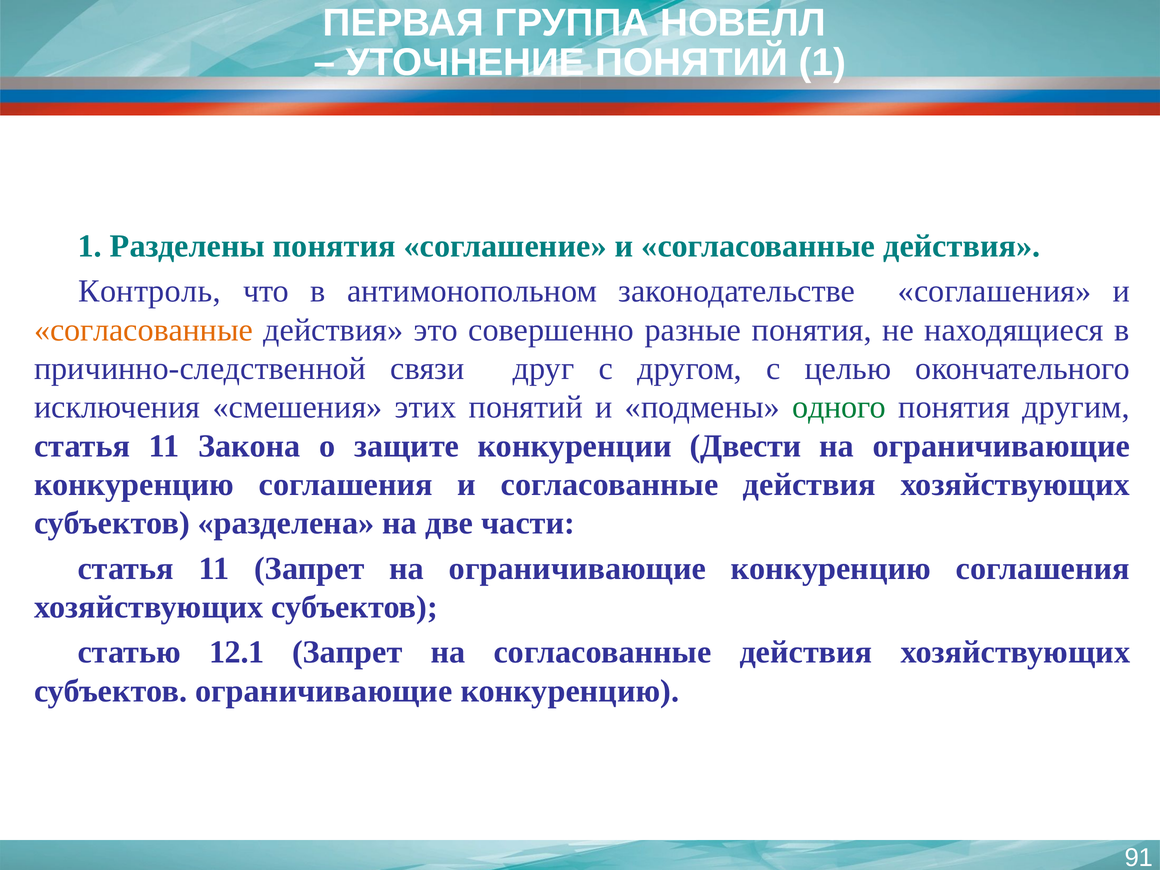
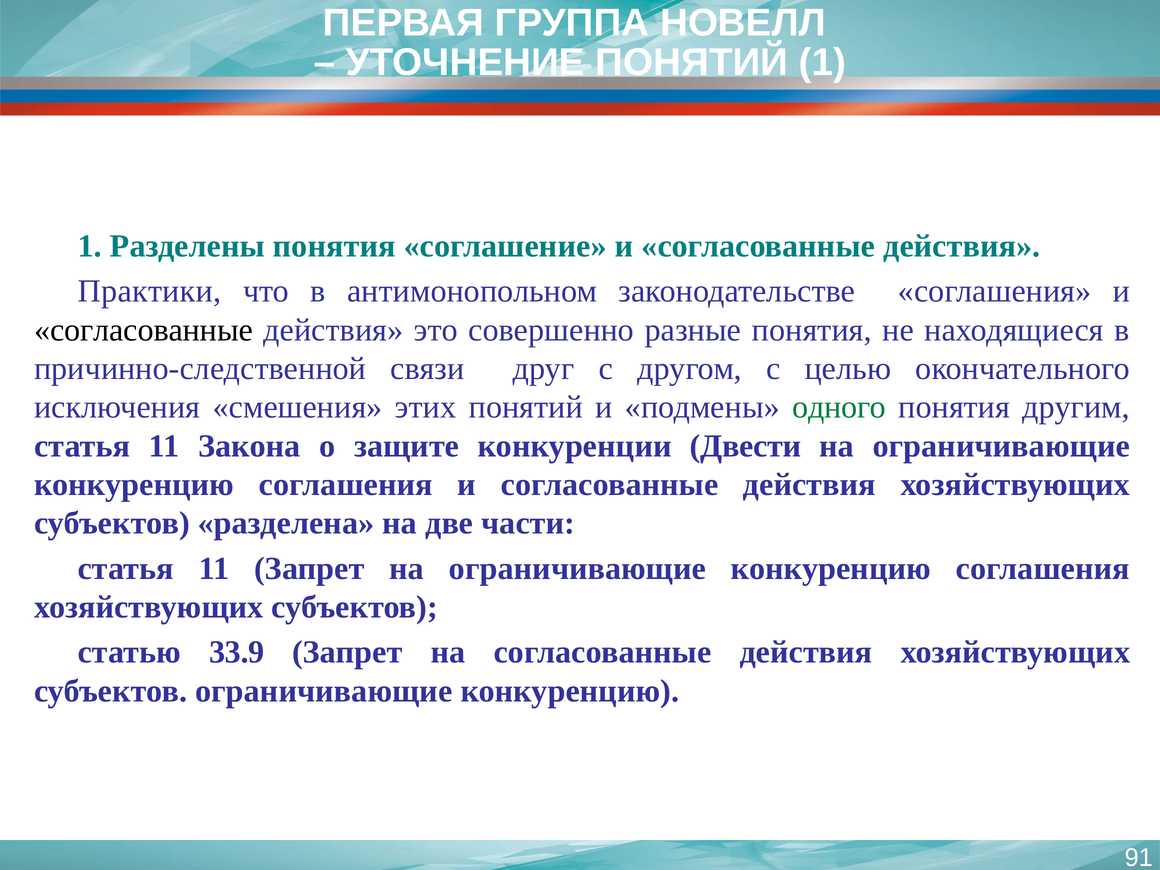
Контроль: Контроль -> Практики (150, 291)
согласованные colour: orange -> black (144, 330)
12.1: 12.1 -> 33.9 (237, 652)
